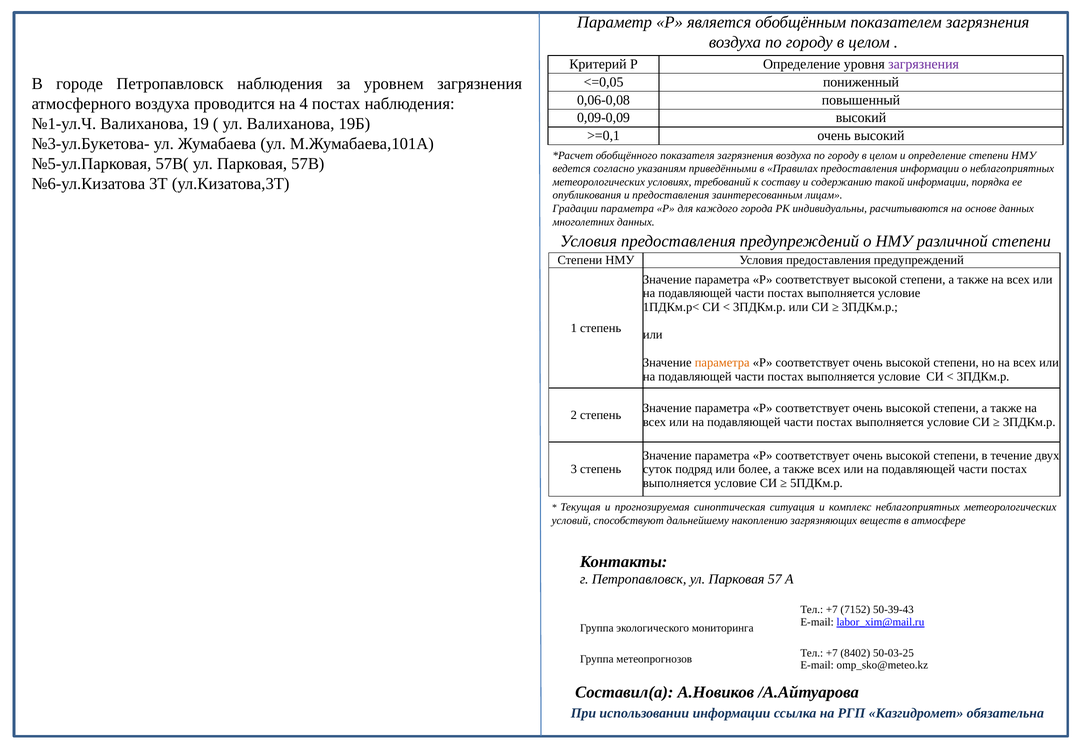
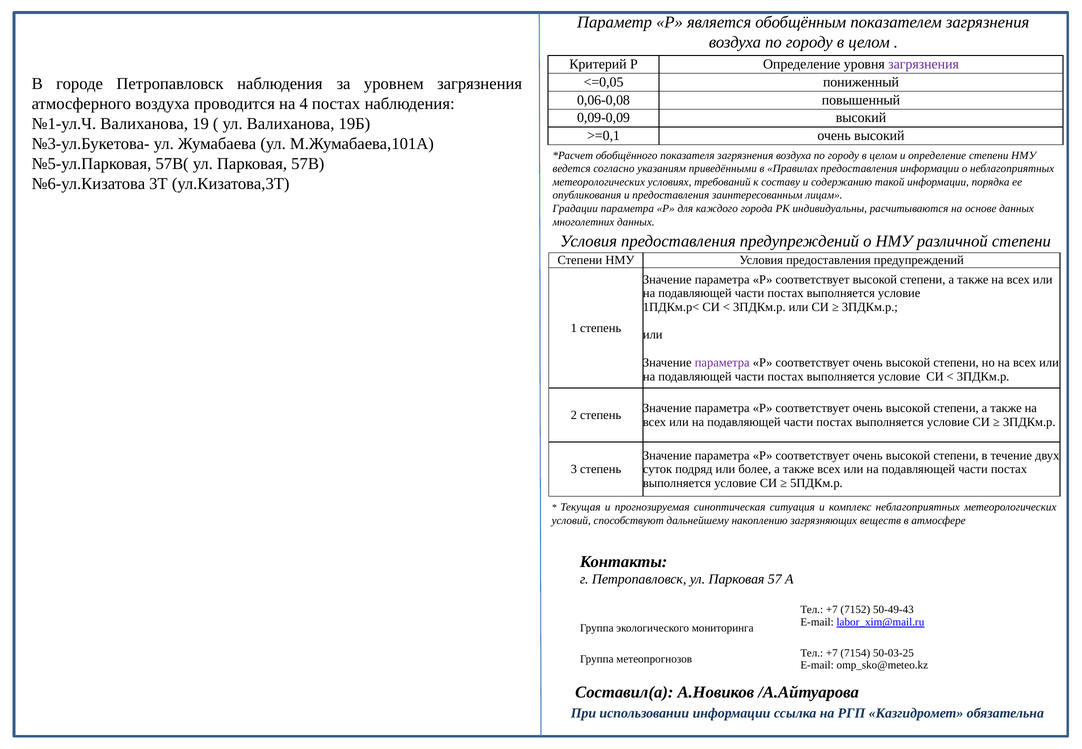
параметра colour: orange -> purple (722, 363)
50-39-43: 50-39-43 -> 50-49-43 (893, 610)
8402: 8402 -> 7154 (855, 653)
